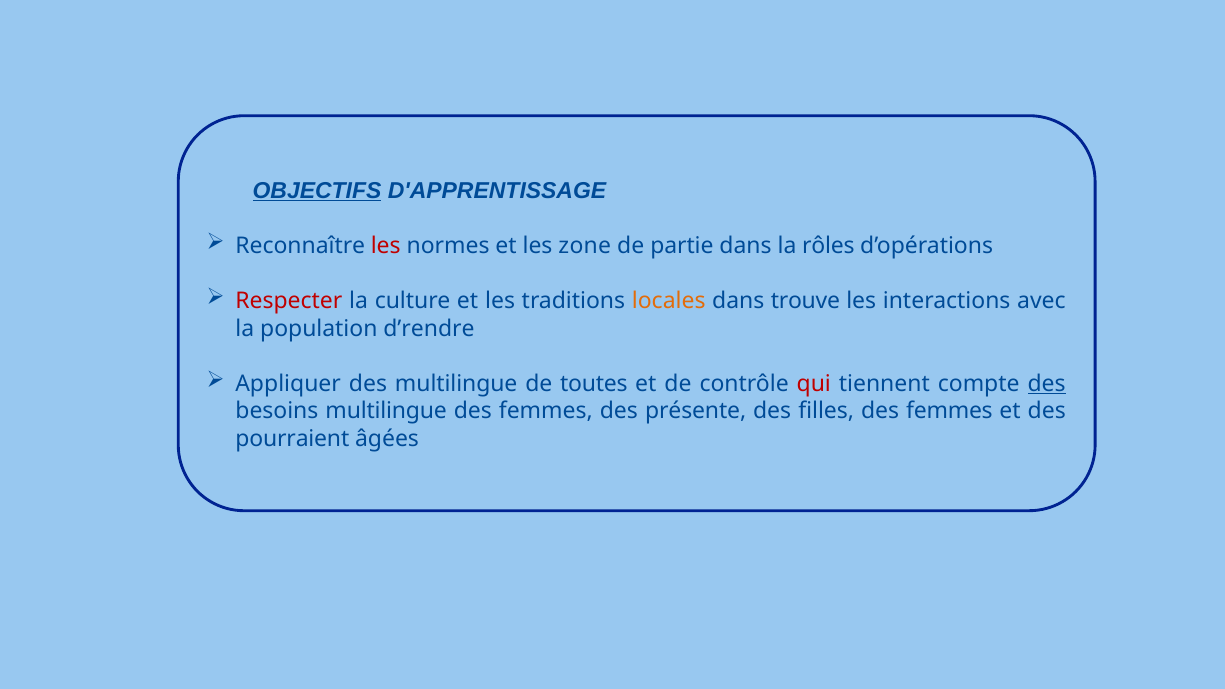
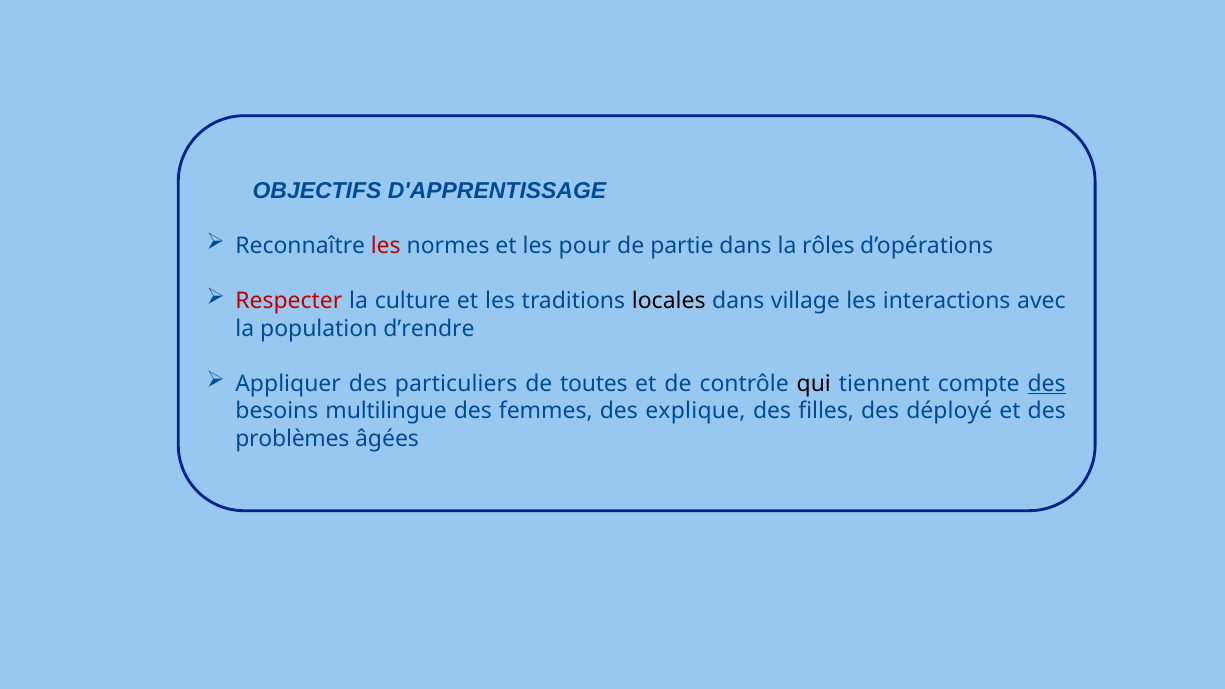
OBJECTIFS underline: present -> none (317, 191)
zone: zone -> pour (585, 246)
locales colour: orange -> black (669, 301)
trouve: trouve -> village (805, 301)
des multilingue: multilingue -> particuliers (456, 384)
qui colour: red -> black (814, 384)
présente: présente -> explique (695, 411)
filles des femmes: femmes -> déployé (949, 411)
pourraient: pourraient -> problèmes (292, 439)
